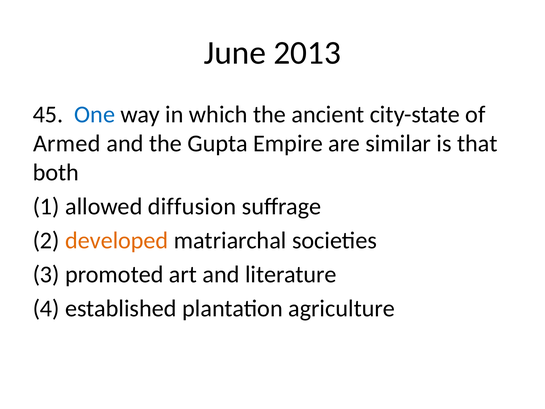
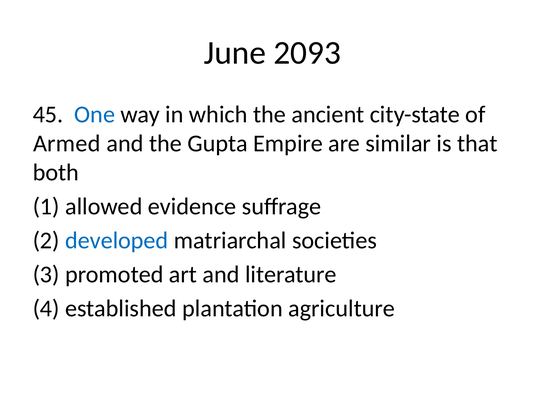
2013: 2013 -> 2093 (307, 53)
diffusion: diffusion -> evidence (192, 206)
developed colour: orange -> blue (117, 240)
